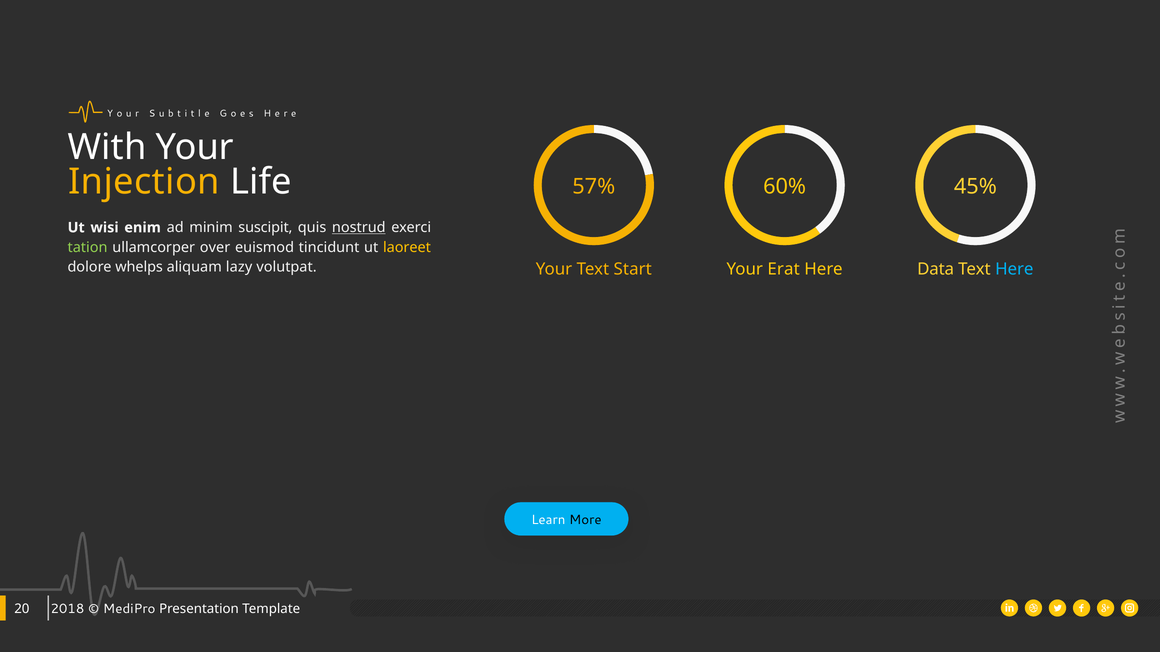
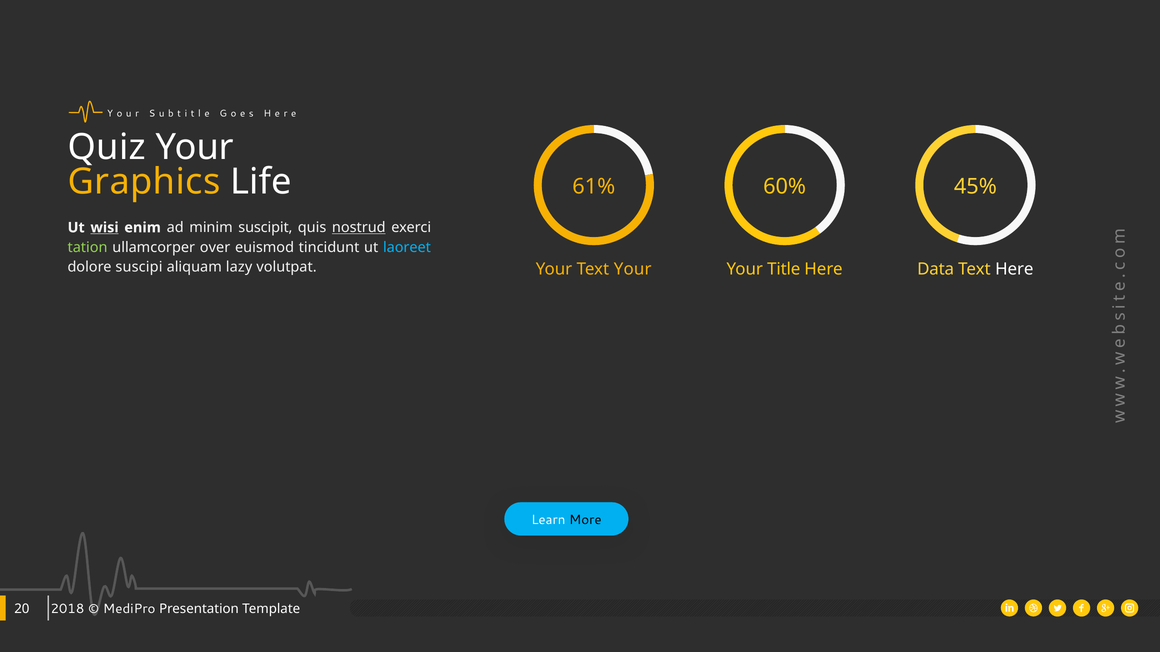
With: With -> Quiz (107, 147)
Injection: Injection -> Graphics (144, 182)
57%: 57% -> 61% (594, 187)
wisi underline: none -> present (105, 228)
laoreet colour: yellow -> light blue (407, 248)
whelps: whelps -> suscipi (139, 267)
Text Start: Start -> Your (633, 269)
Erat: Erat -> Title (784, 269)
Here colour: light blue -> white (1014, 269)
